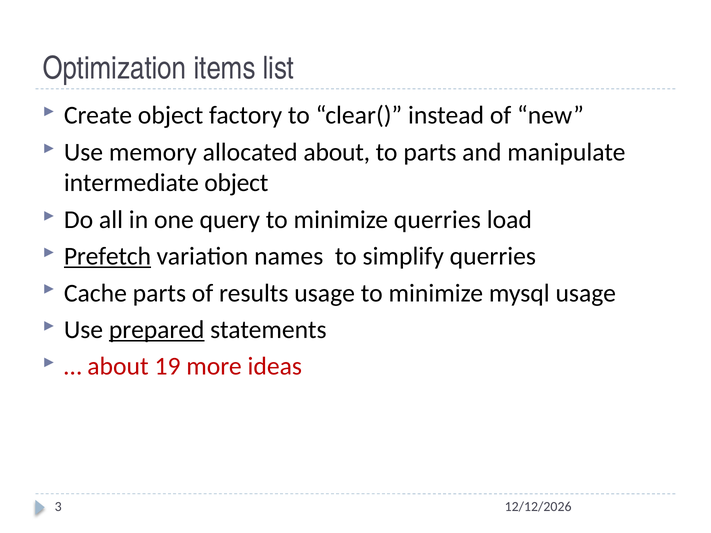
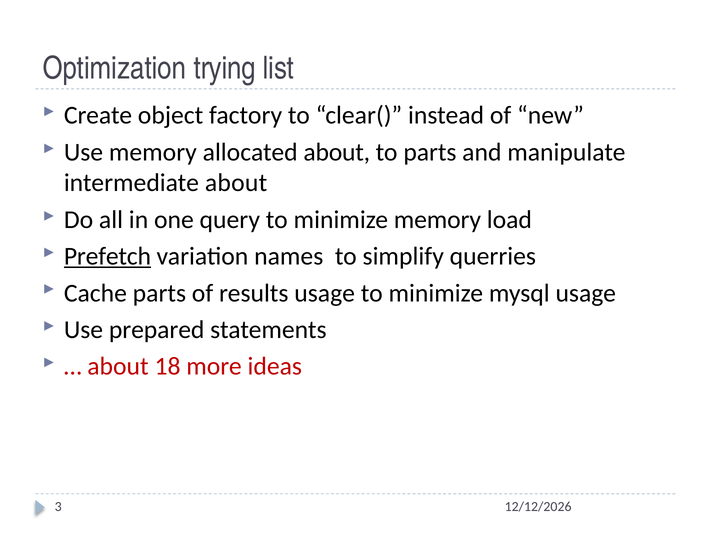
items: items -> trying (225, 69)
intermediate object: object -> about (236, 183)
minimize querries: querries -> memory (437, 220)
prepared underline: present -> none (157, 330)
19: 19 -> 18 (168, 367)
